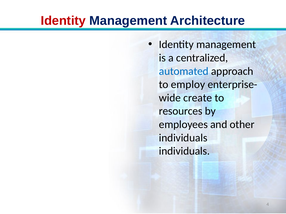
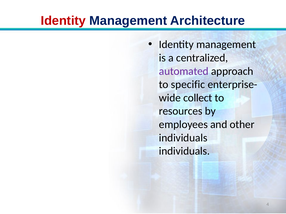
automated colour: blue -> purple (184, 71)
employ: employ -> specific (188, 85)
create: create -> collect (198, 98)
